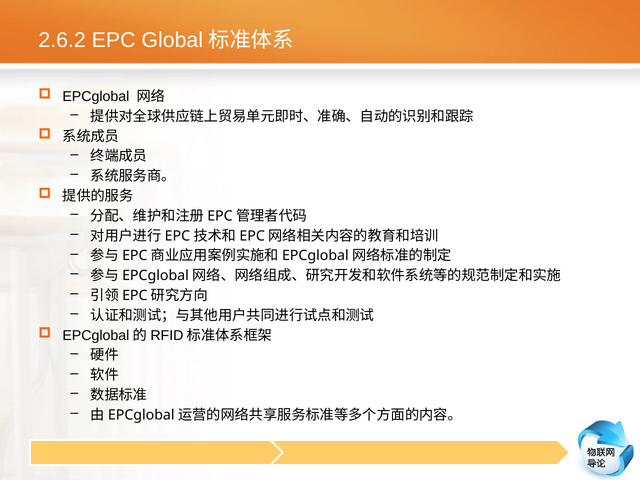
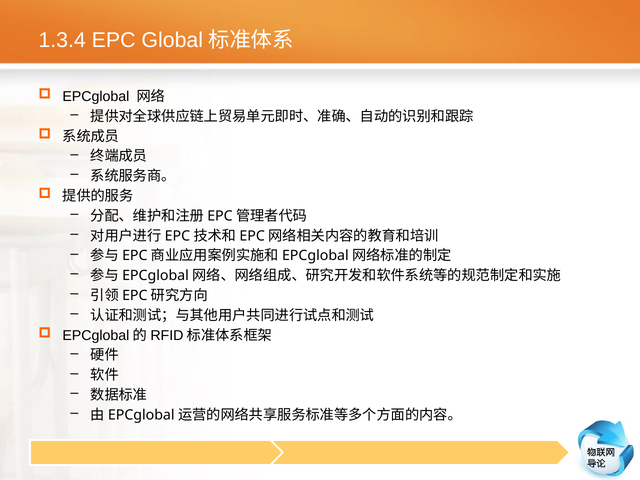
2.6.2: 2.6.2 -> 1.3.4 (62, 40)
